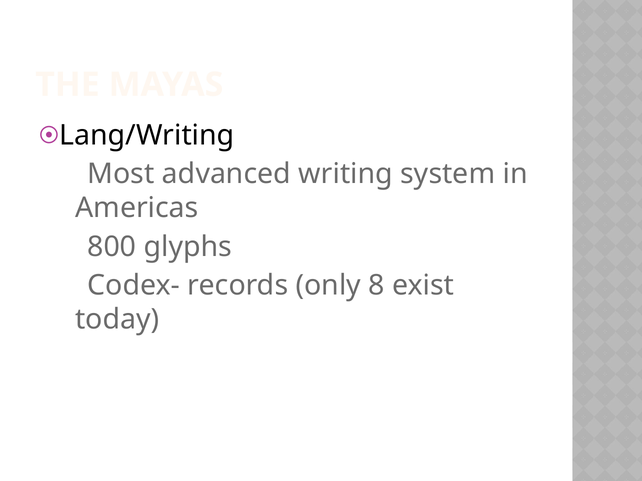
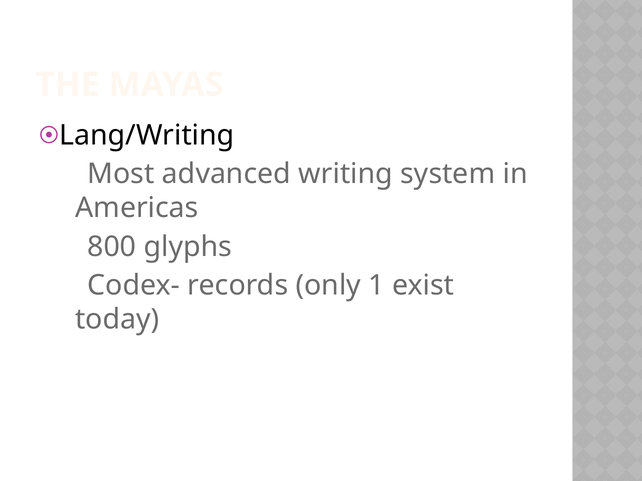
8: 8 -> 1 (377, 286)
